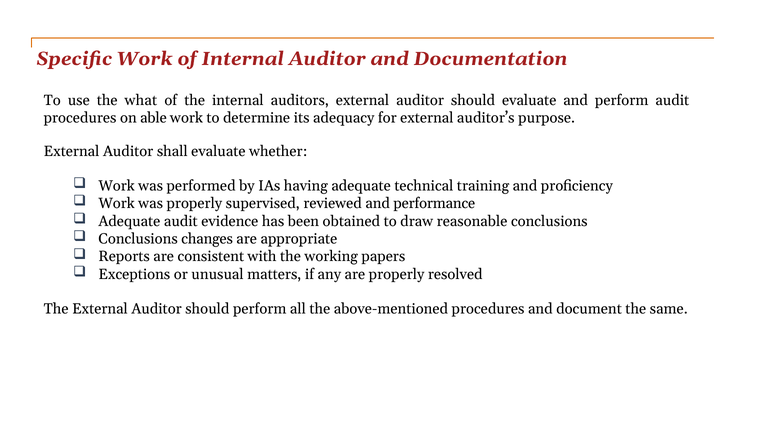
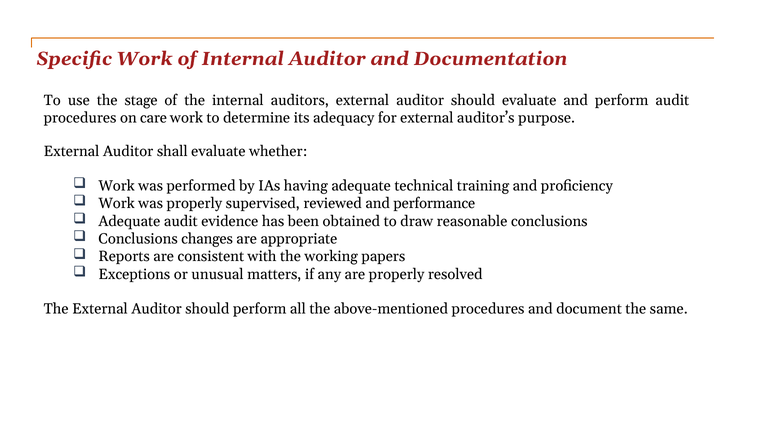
what: what -> stage (141, 100)
able: able -> care (153, 118)
